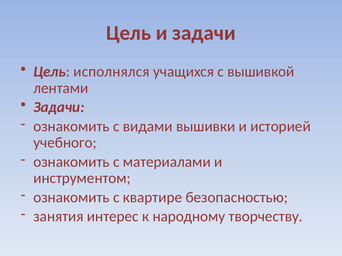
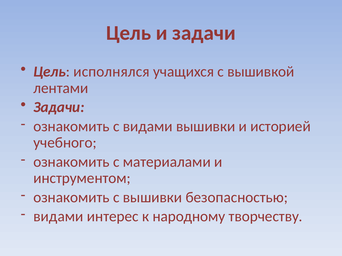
с квартире: квартире -> вышивки (152, 198)
занятия: занятия -> видами (58, 217)
